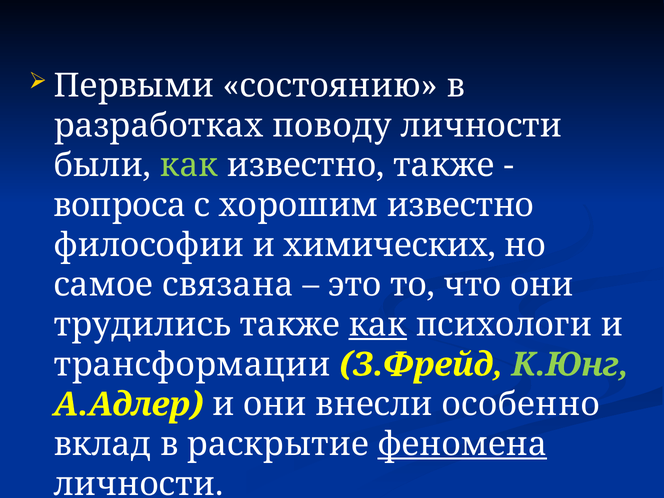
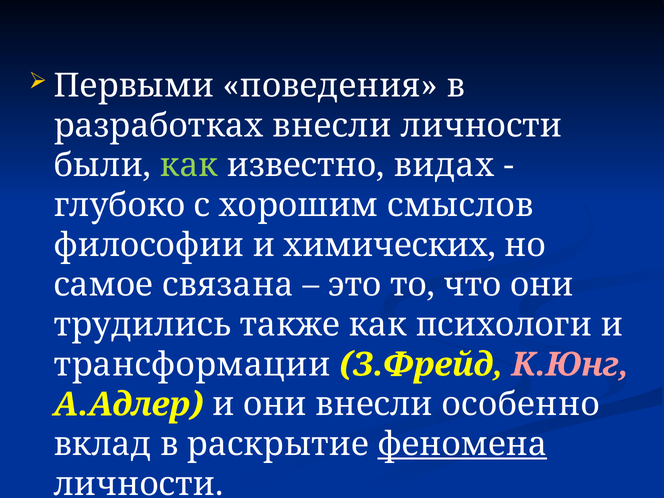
состоянию: состоянию -> поведения (330, 86)
разработках поводу: поводу -> внесли (332, 126)
известно также: также -> видах (444, 165)
вопроса: вопроса -> глубоко (120, 205)
хорошим известно: известно -> смыслов (460, 205)
как underline: present -> none (378, 325)
К.Юнг colour: light green -> pink (570, 365)
